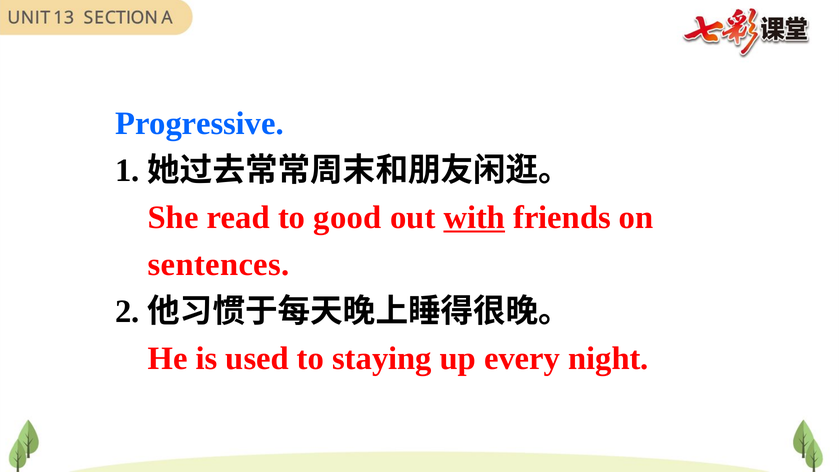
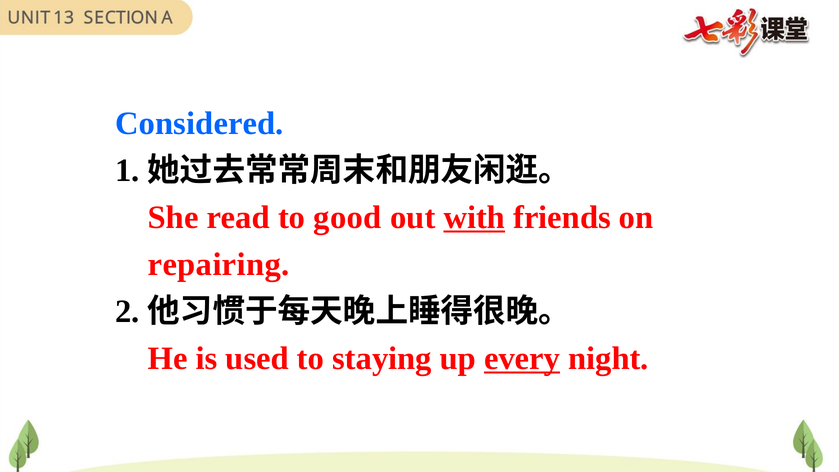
Progressive: Progressive -> Considered (199, 123)
sentences: sentences -> repairing (219, 264)
every underline: none -> present (522, 358)
